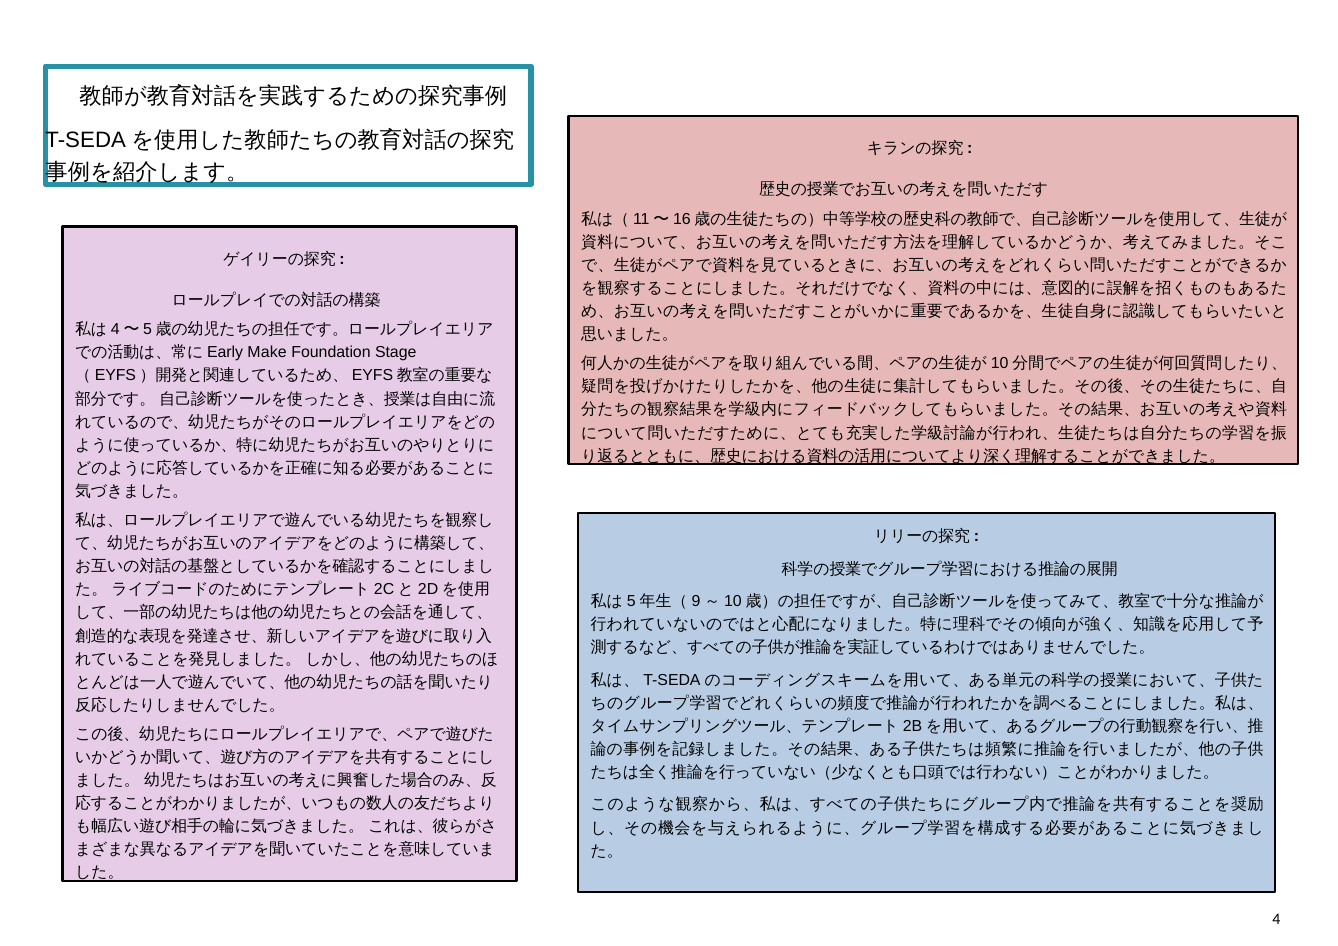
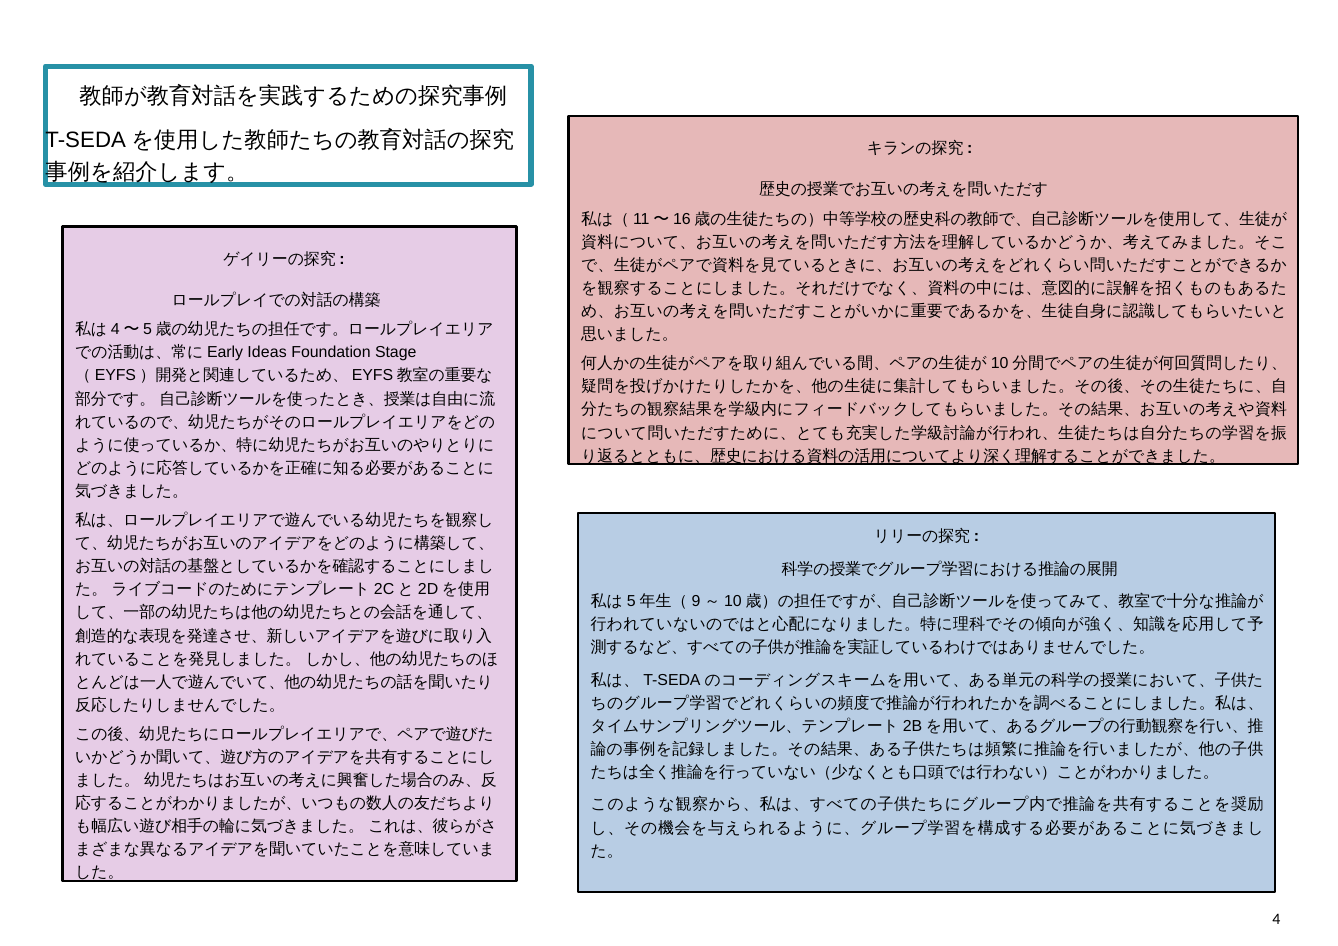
Make: Make -> Ideas (267, 353)
